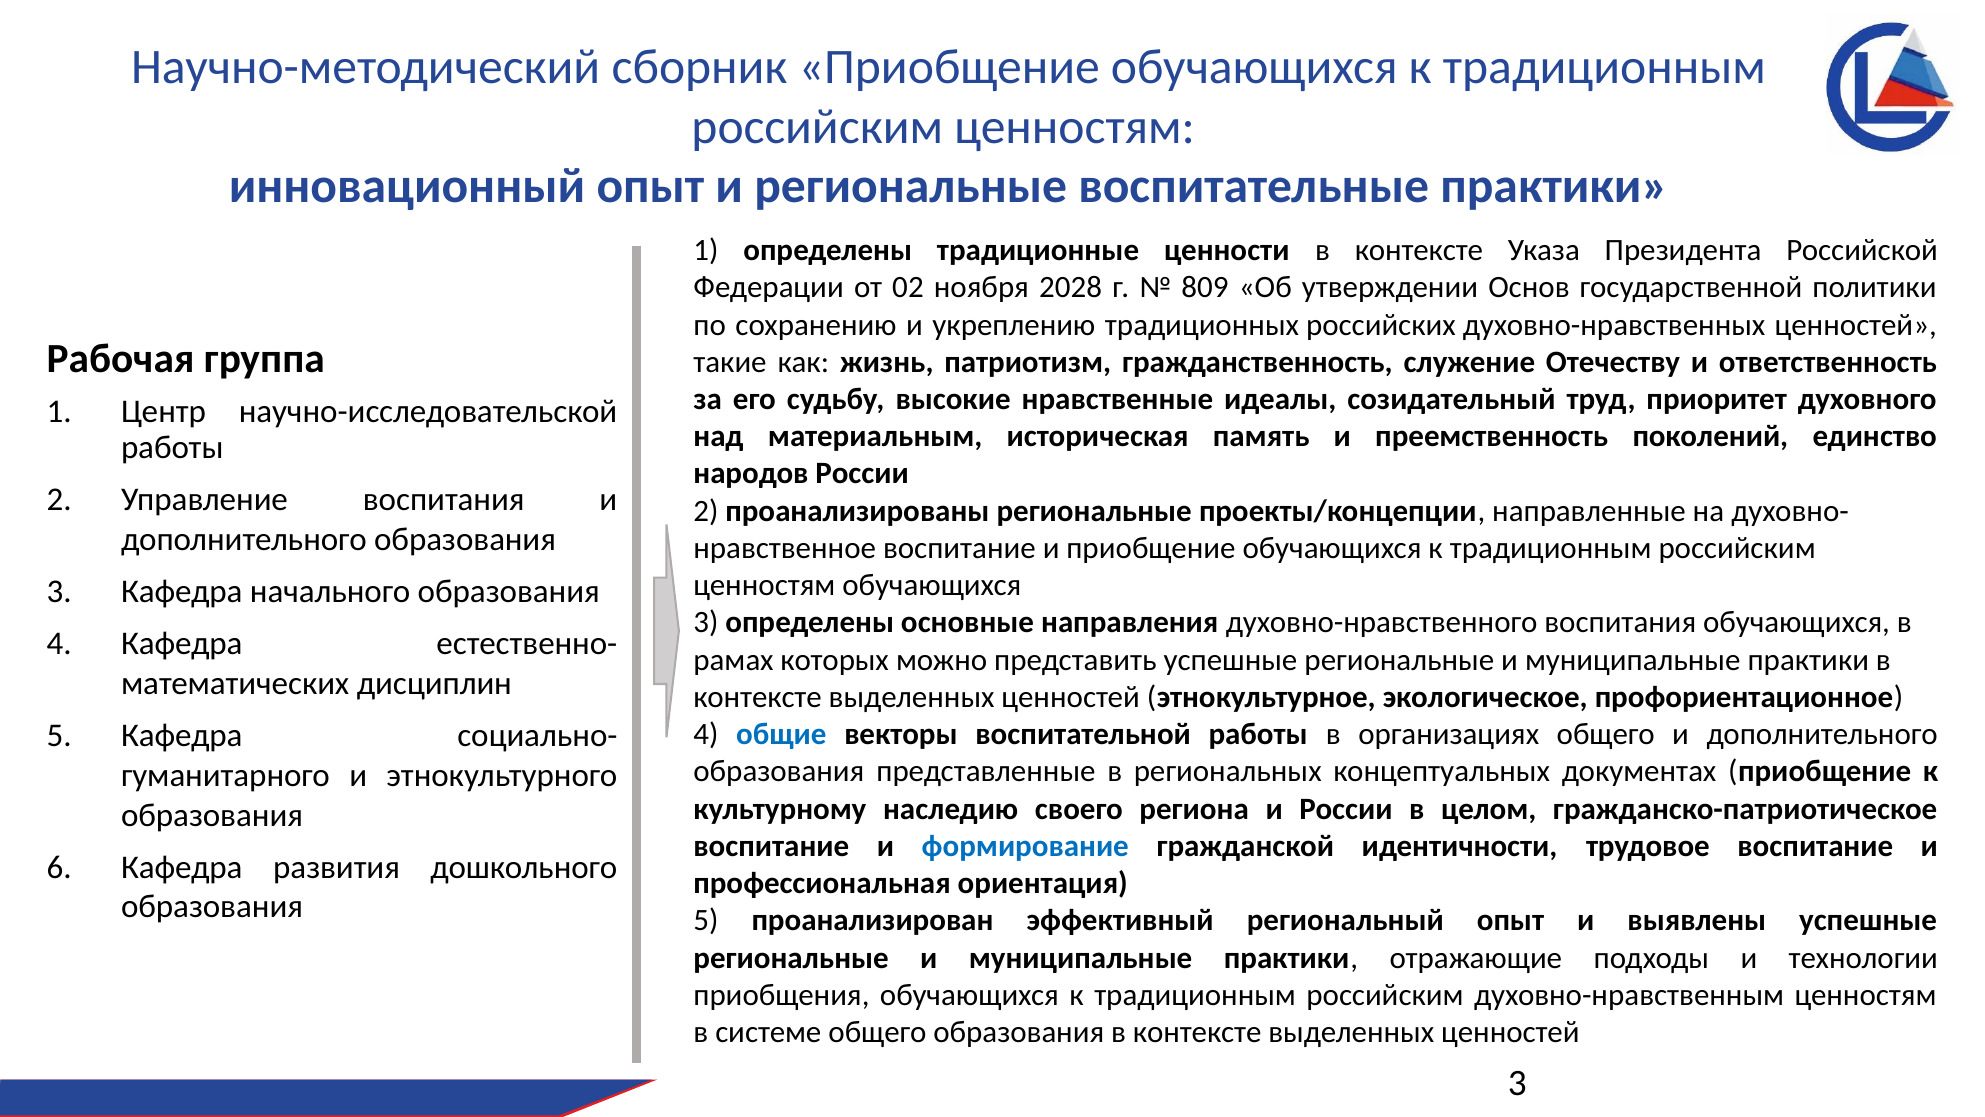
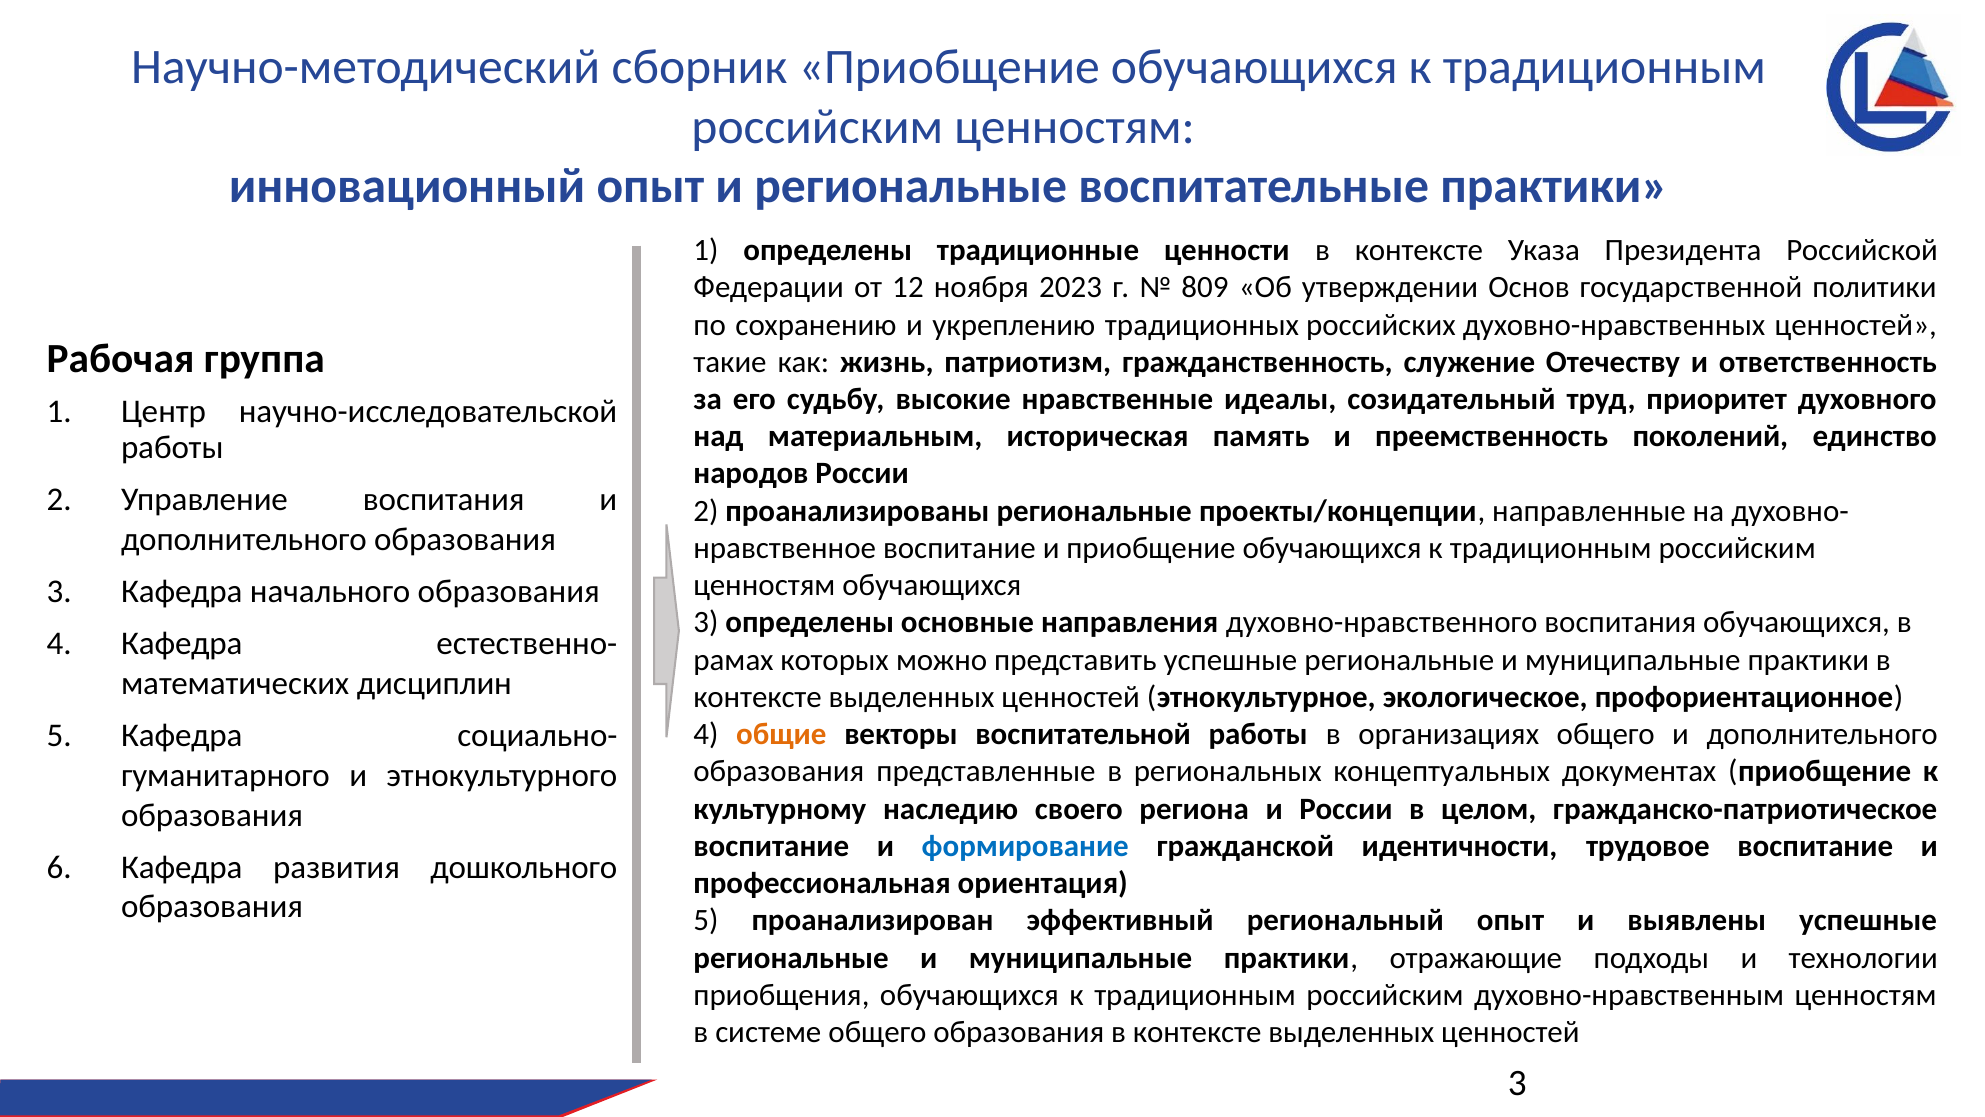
02: 02 -> 12 (908, 287)
2028: 2028 -> 2023 (1071, 287)
общие colour: blue -> orange (781, 734)
